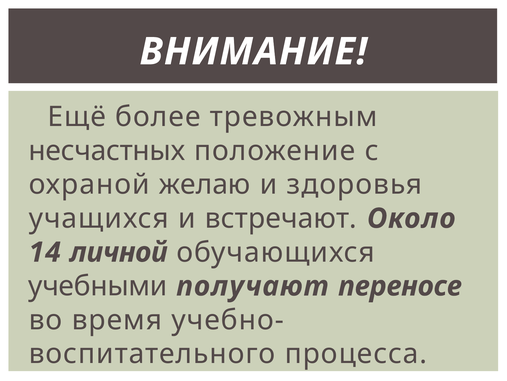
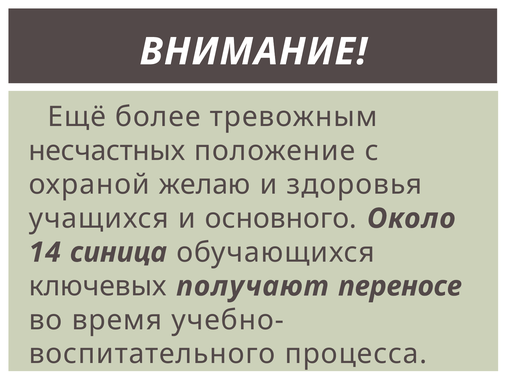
встречают: встречают -> основного (281, 218)
личной: личной -> синица (119, 252)
учебными: учебными -> ключевых (98, 286)
